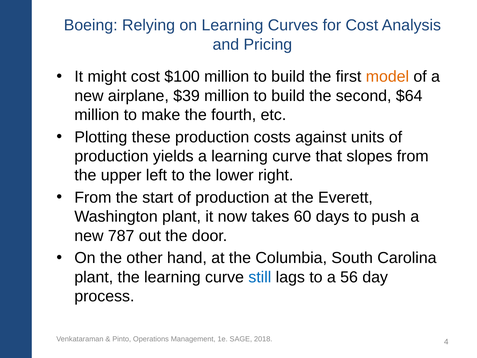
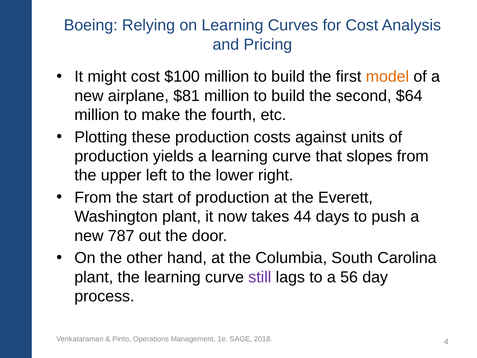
$39: $39 -> $81 (187, 96)
60: 60 -> 44 (303, 217)
still colour: blue -> purple (260, 277)
